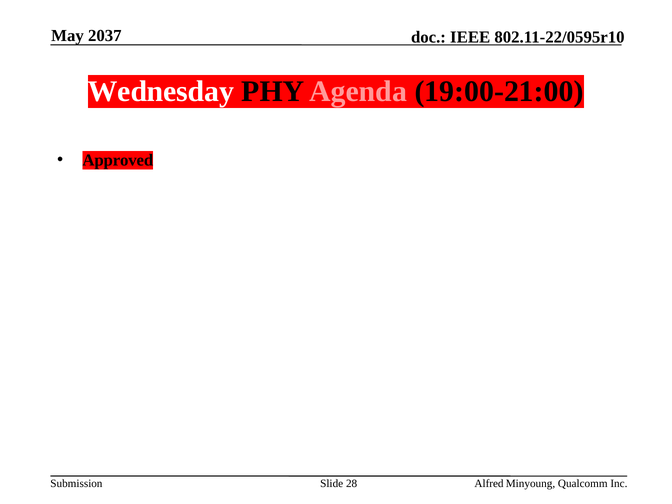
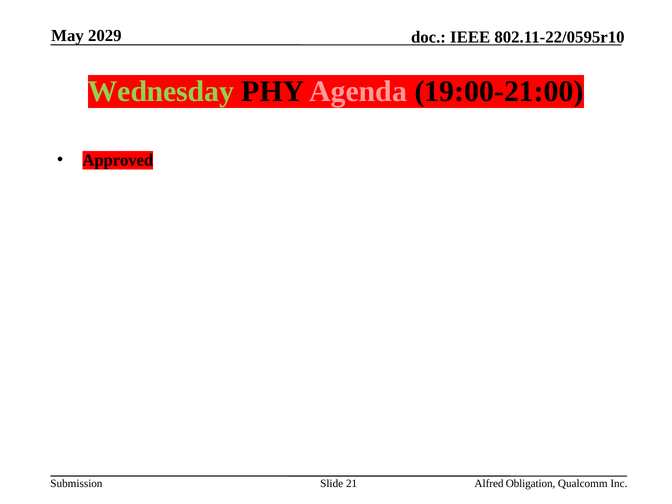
2037: 2037 -> 2029 (105, 36)
Wednesday colour: white -> light green (161, 92)
28: 28 -> 21 (352, 483)
Minyoung: Minyoung -> Obligation (531, 483)
